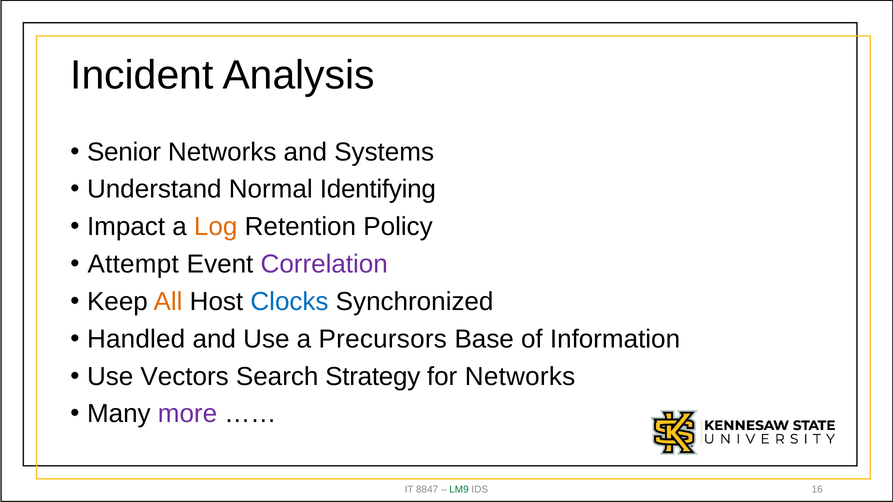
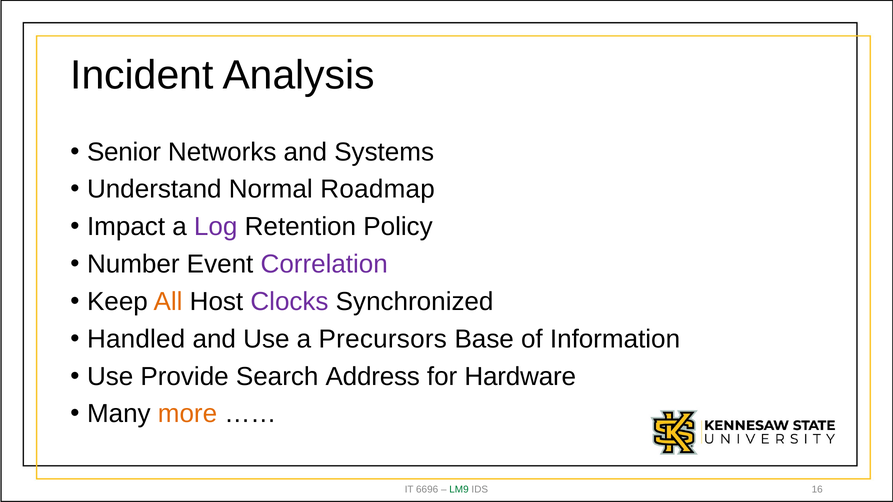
Identifying: Identifying -> Roadmap (378, 190)
Log colour: orange -> purple (216, 227)
Attempt: Attempt -> Number (133, 264)
Clocks colour: blue -> purple (289, 302)
Vectors: Vectors -> Provide (185, 377)
Strategy: Strategy -> Address (373, 377)
for Networks: Networks -> Hardware (520, 377)
more colour: purple -> orange (187, 414)
8847: 8847 -> 6696 (427, 490)
